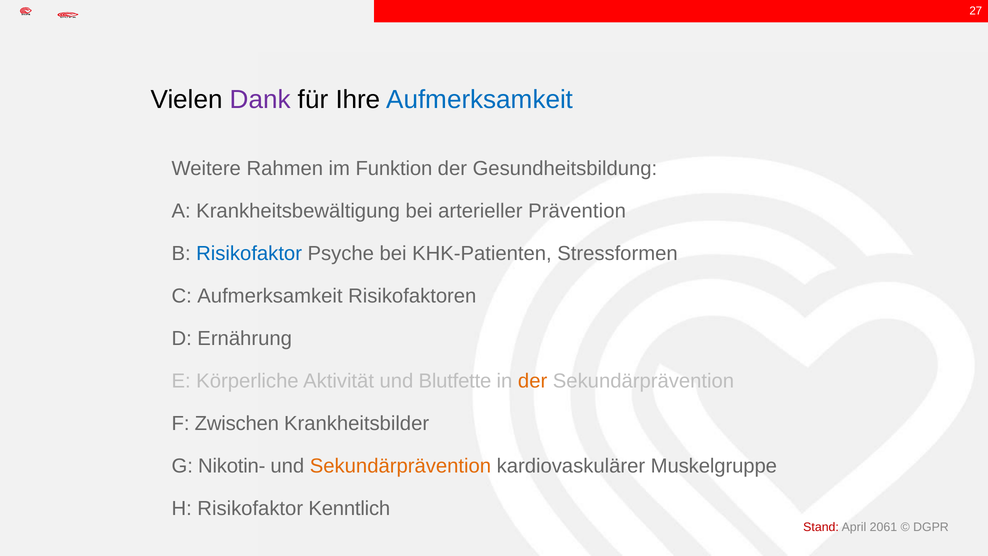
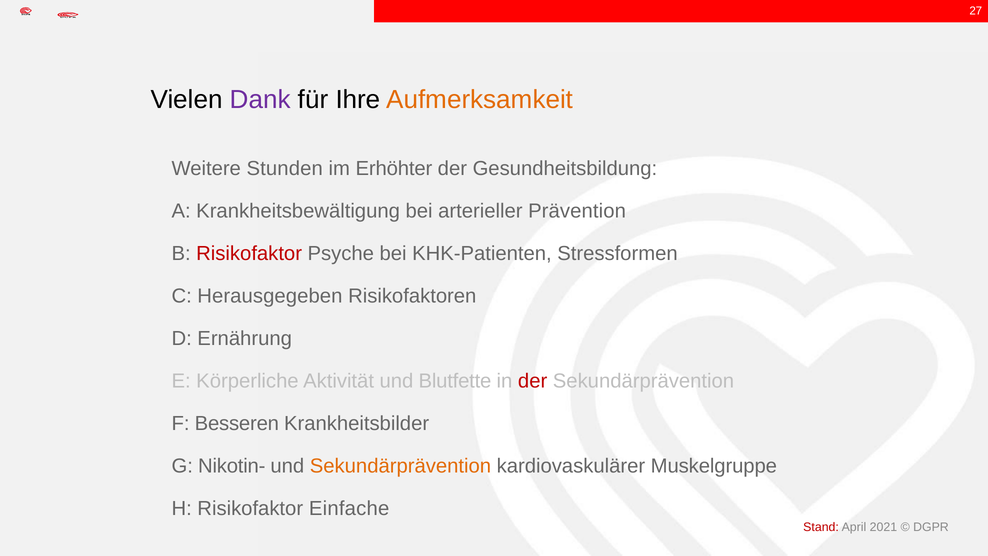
Aufmerksamkeit colour: blue -> orange (480, 100)
Rahmen: Rahmen -> Stunden (285, 169)
Funktion: Funktion -> Erhöhter (394, 169)
Risikofaktor colour: blue -> red (249, 254)
C Aufmerksamkeit: Aufmerksamkeit -> Herausgegeben (270, 296)
der colour: orange -> red (533, 381)
Zwischen: Zwischen -> Besseren (237, 423)
Kenntlich: Kenntlich -> Einfache (349, 508)
2061: 2061 -> 2021 (883, 527)
